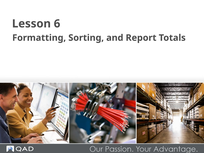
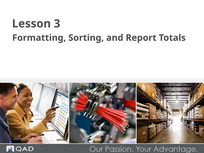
6: 6 -> 3 (57, 24)
